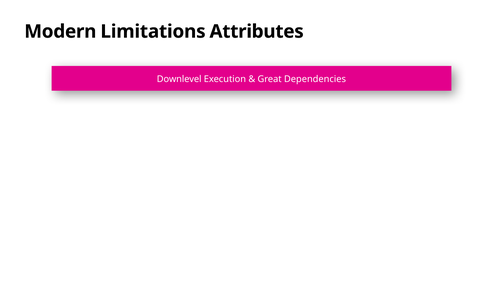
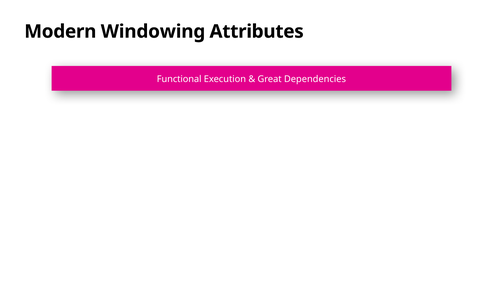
Limitations: Limitations -> Windowing (153, 32)
Downlevel: Downlevel -> Functional (179, 79)
